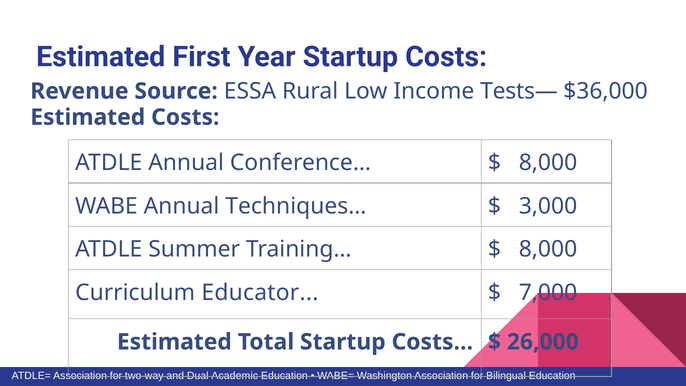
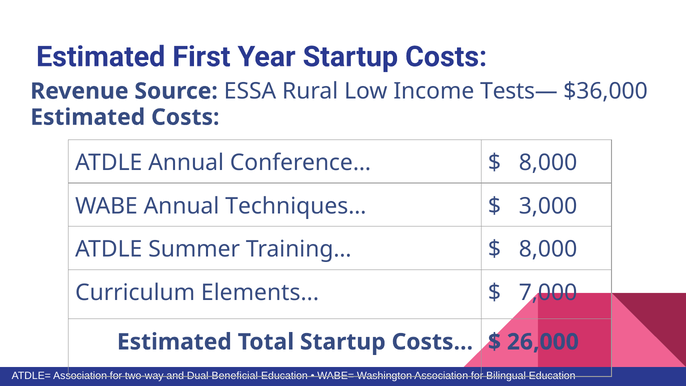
Educator: Educator -> Elements (260, 293)
Academic: Academic -> Beneficial (235, 376)
